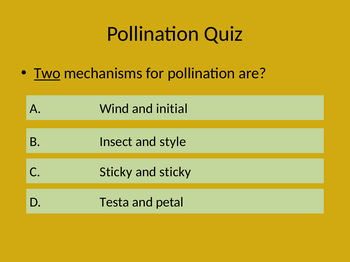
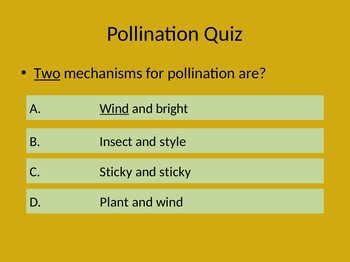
Wind underline: none -> present (114, 109)
initial: initial -> bright (172, 109)
Testa: Testa -> Plant (114, 203)
and petal: petal -> wind (170, 203)
